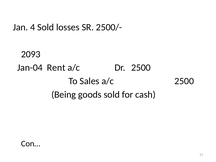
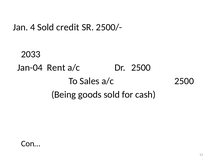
losses: losses -> credit (68, 27)
2093: 2093 -> 2033 (31, 54)
